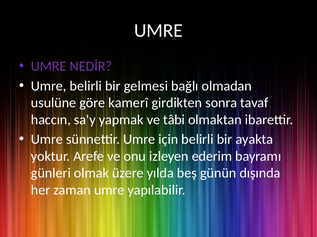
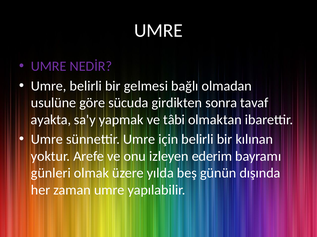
kamerî: kamerî -> sücuda (128, 103)
haccın: haccın -> ayakta (51, 120)
ayakta: ayakta -> kılınan (254, 140)
